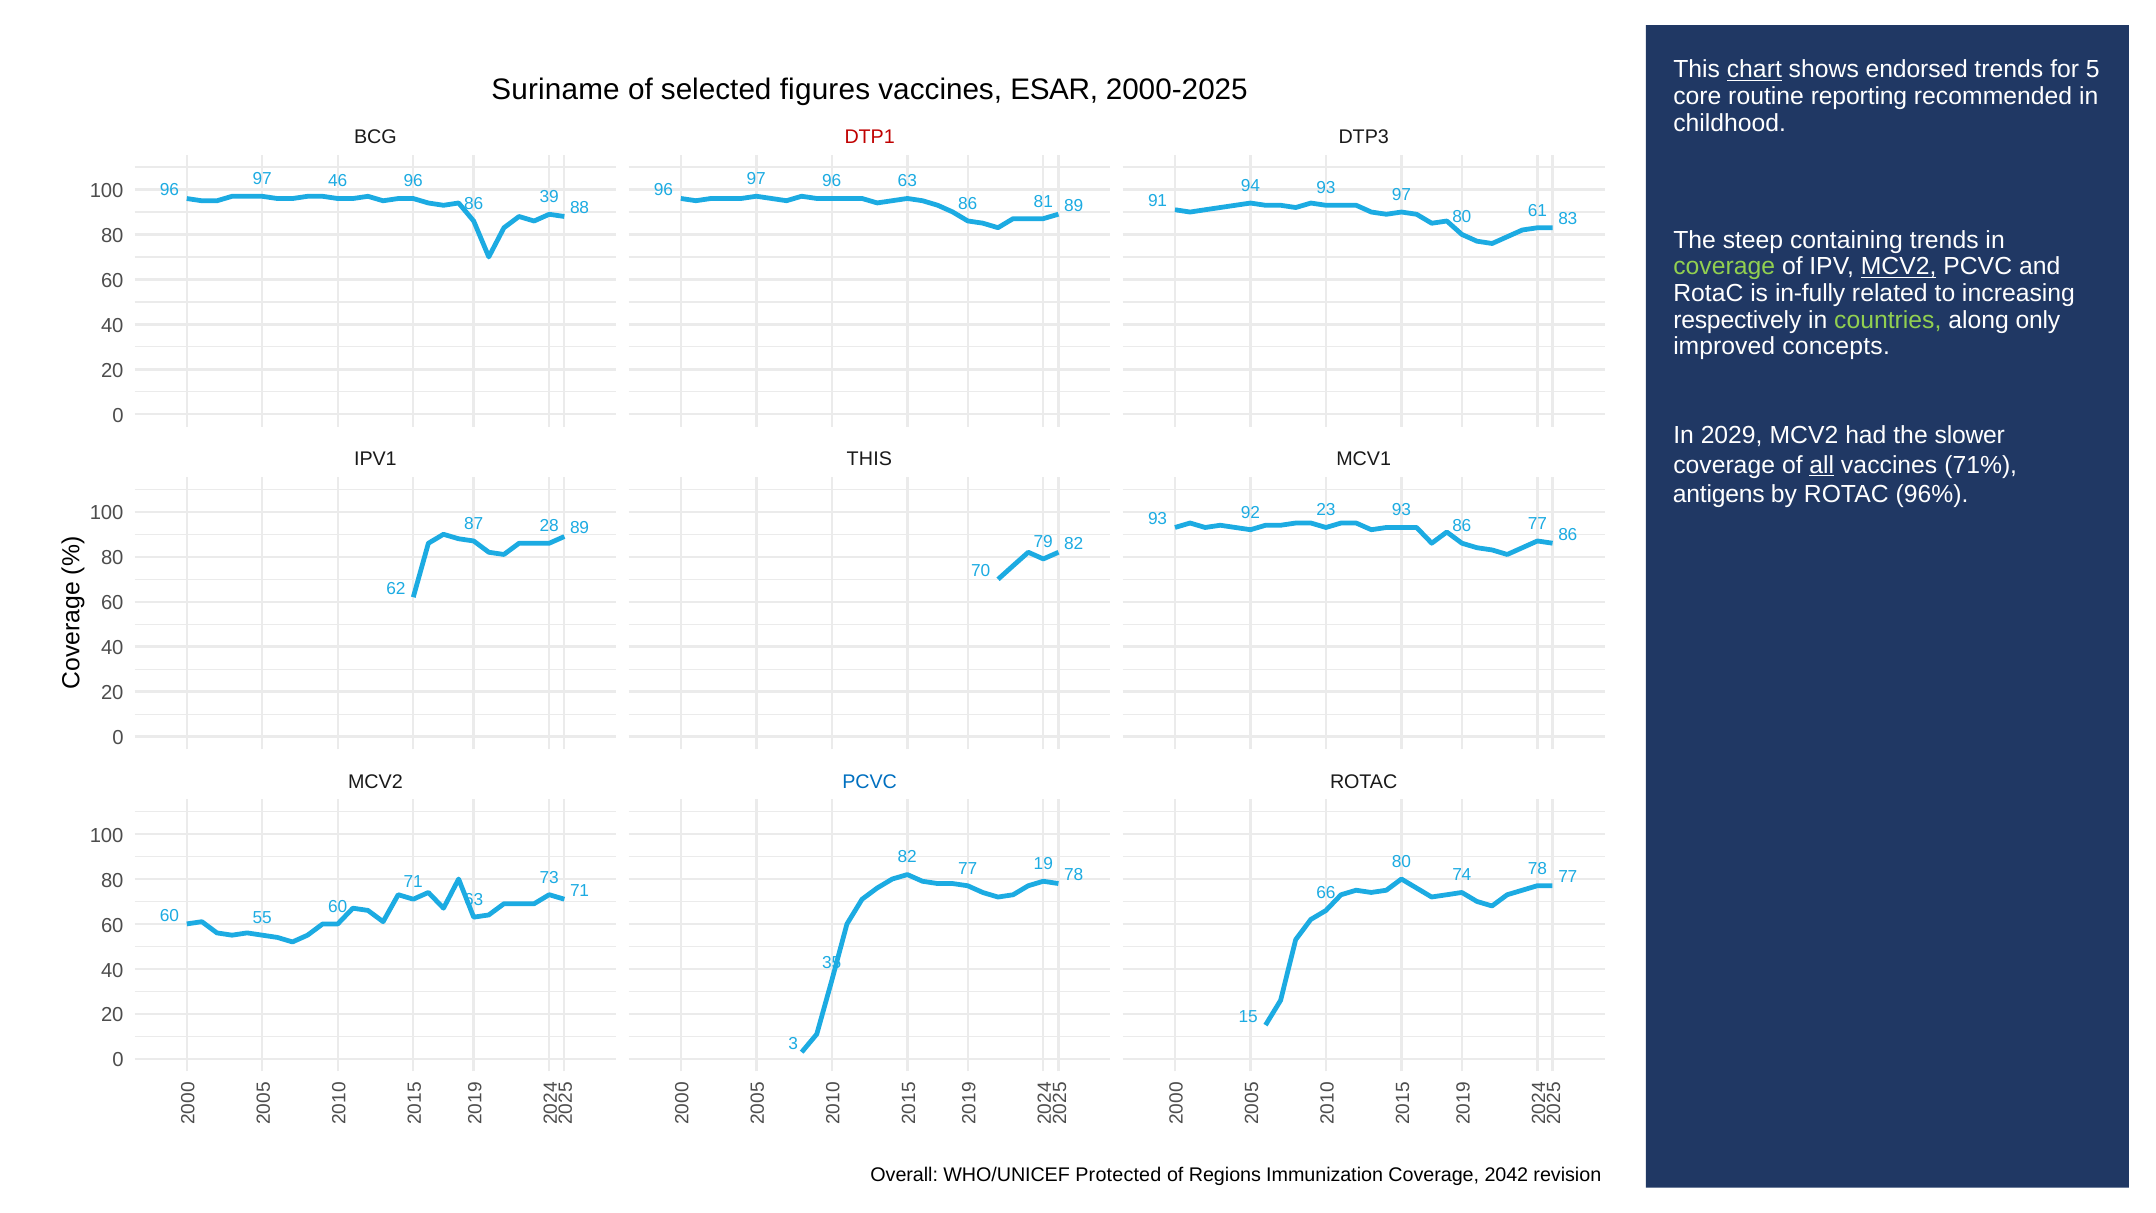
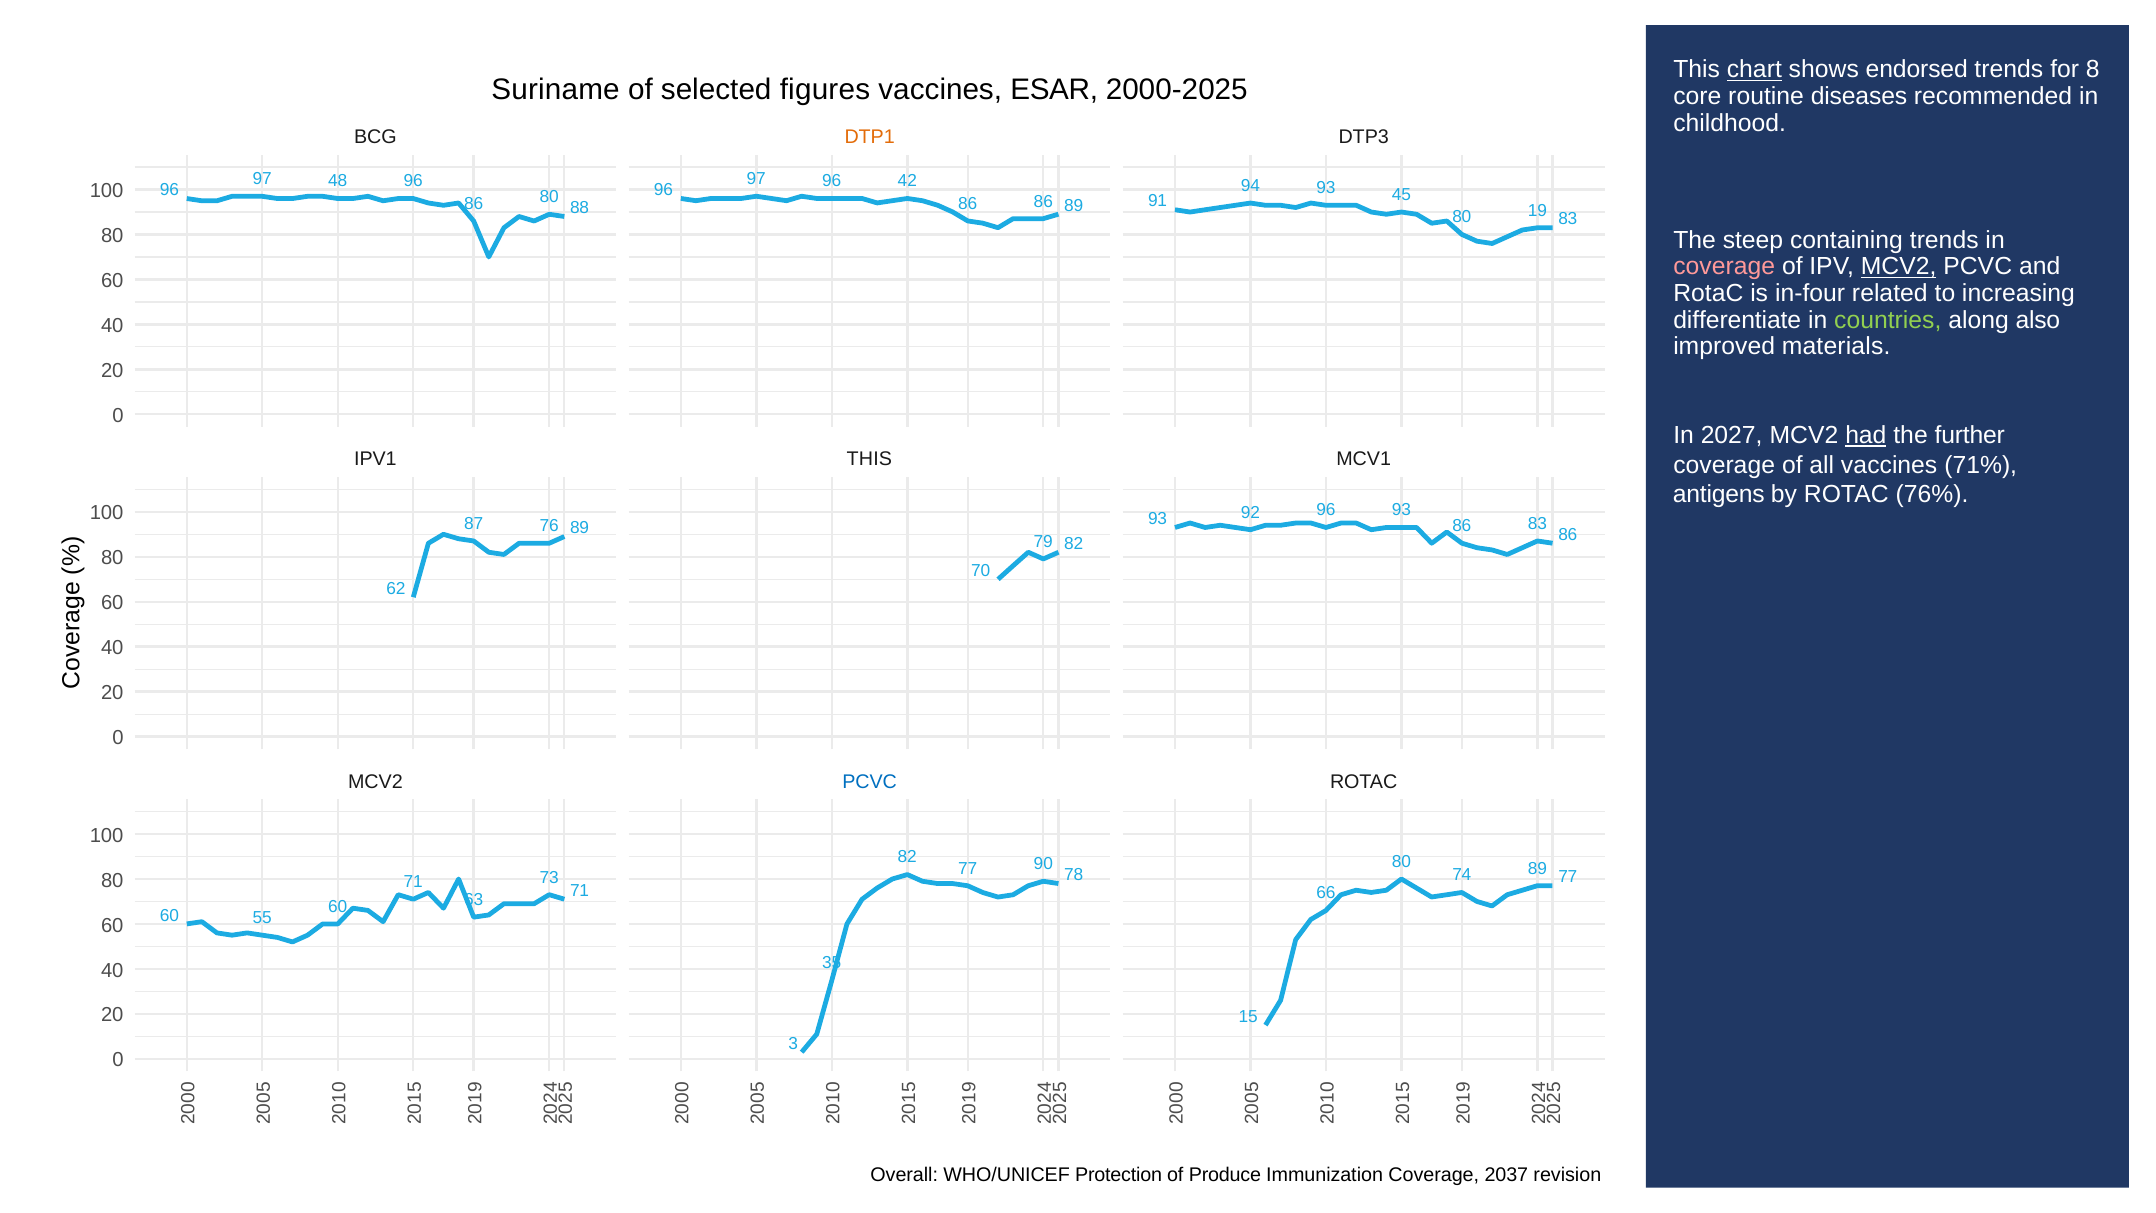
for 5: 5 -> 8 (2093, 70)
reporting: reporting -> diseases (1859, 96)
DTP1 colour: red -> orange (870, 137)
46: 46 -> 48 (338, 181)
96 63: 63 -> 42 (907, 181)
93 97: 97 -> 45 (1401, 195)
86 39: 39 -> 80 (549, 197)
86 81: 81 -> 86 (1043, 201)
61: 61 -> 19 (1537, 210)
coverage colour: light green -> pink (1724, 267)
in-fully: in-fully -> in-four (1810, 293)
respectively: respectively -> differentiate (1737, 320)
only: only -> also (2038, 320)
concepts: concepts -> materials (1836, 347)
2029: 2029 -> 2027 (1732, 435)
had underline: none -> present (1866, 435)
slower: slower -> further (1970, 435)
all underline: present -> none (1822, 465)
96%: 96% -> 76% (1932, 495)
92 23: 23 -> 96 (1326, 510)
28: 28 -> 76 (549, 526)
86 77: 77 -> 83 (1537, 524)
19: 19 -> 90 (1043, 864)
74 78: 78 -> 89 (1537, 868)
Protected: Protected -> Protection (1119, 1174)
Regions: Regions -> Produce (1225, 1174)
2042: 2042 -> 2037 (1506, 1174)
